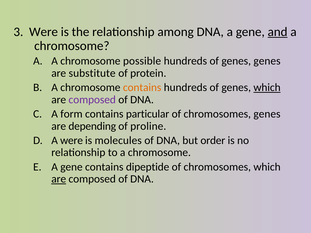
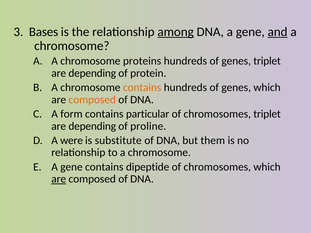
3 Were: Were -> Bases (44, 32)
among underline: none -> present (176, 32)
possible: possible -> proteins (142, 61)
genes genes: genes -> triplet (267, 61)
substitute: substitute -> depending (92, 73)
which underline: present -> none (267, 88)
composed colour: purple -> orange (92, 100)
chromosomes genes: genes -> triplet (267, 114)
molecules: molecules -> substitute (118, 141)
order: order -> them (213, 141)
